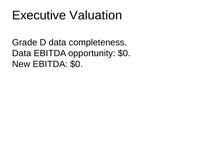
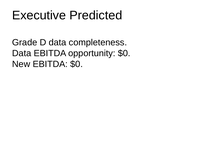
Valuation: Valuation -> Predicted (96, 15)
